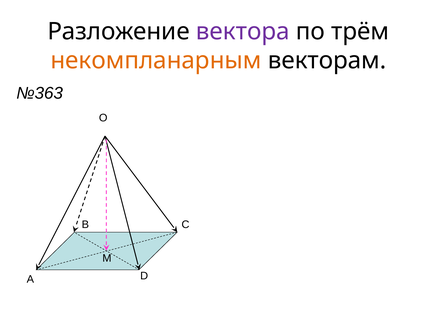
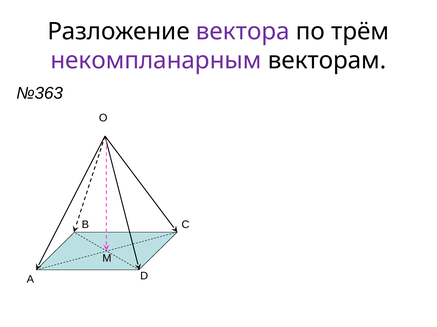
некомпланарным colour: orange -> purple (156, 61)
